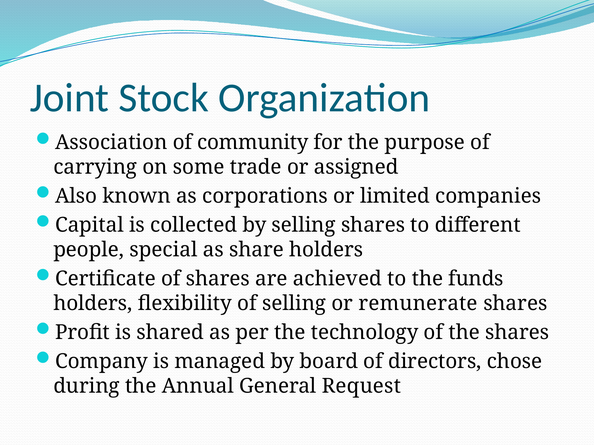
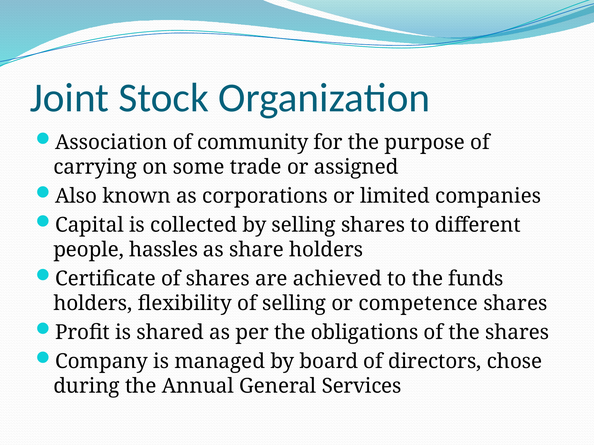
special: special -> hassles (164, 250)
remunerate: remunerate -> competence (418, 304)
technology: technology -> obligations (365, 333)
Request: Request -> Services (362, 387)
